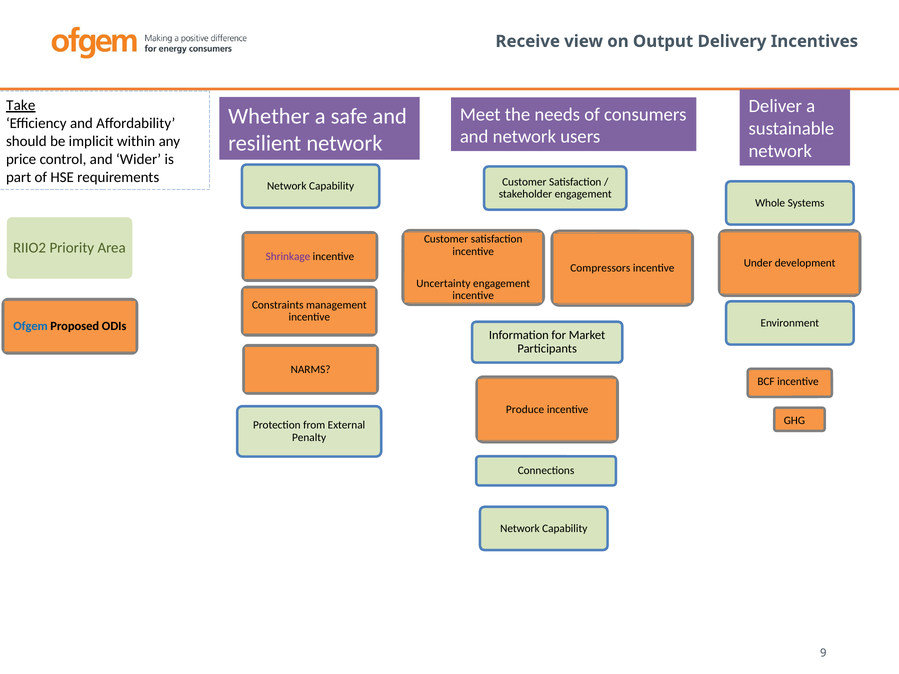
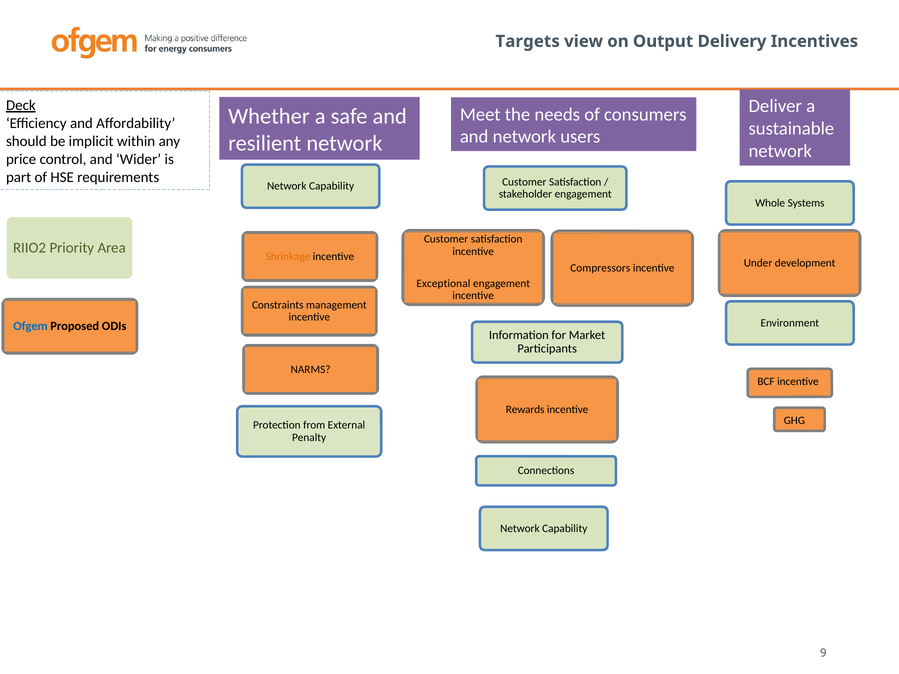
Receive: Receive -> Targets (528, 41)
Take: Take -> Deck (21, 105)
Shrinkage colour: purple -> orange (288, 257)
Uncertainty: Uncertainty -> Exceptional (443, 284)
Produce: Produce -> Rewards (525, 410)
